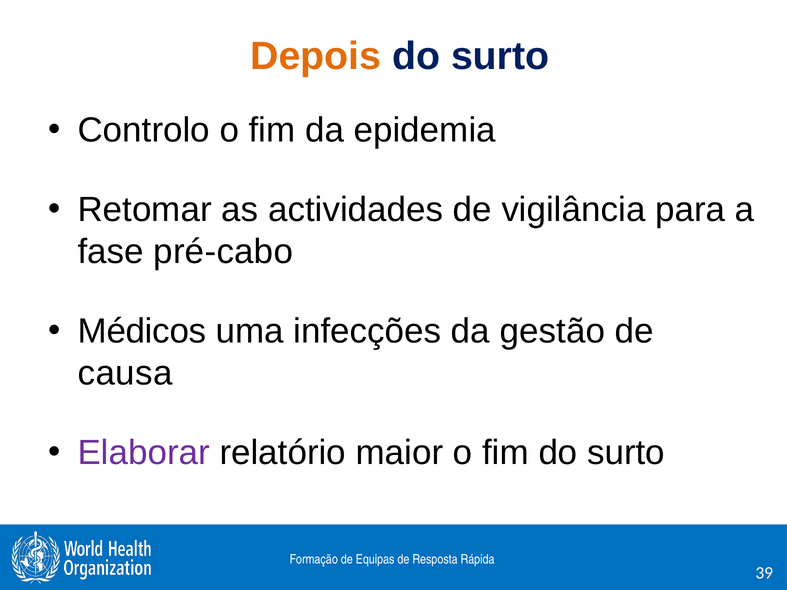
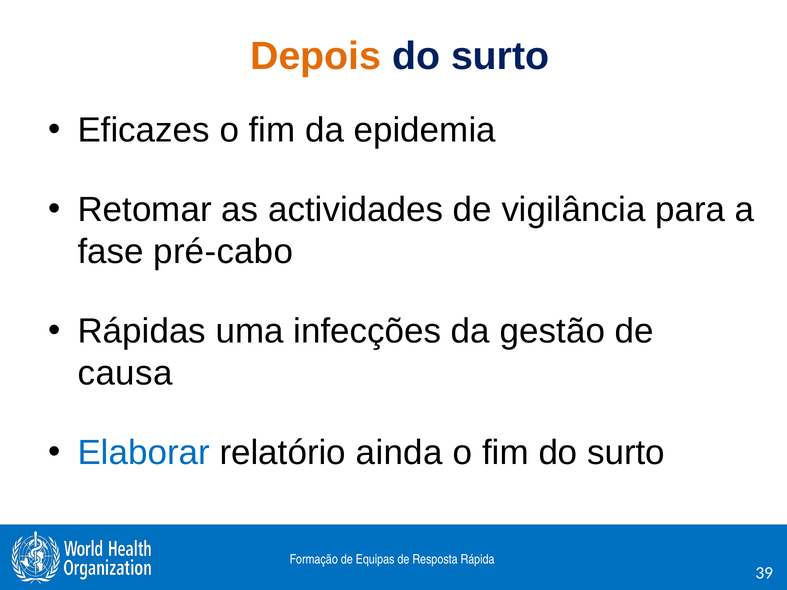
Controlo: Controlo -> Eficazes (144, 130)
Médicos: Médicos -> Rápidas (142, 332)
Elaborar colour: purple -> blue (144, 453)
maior: maior -> ainda (399, 453)
